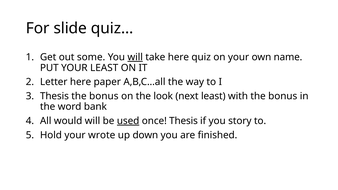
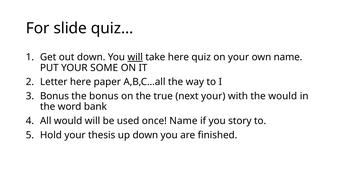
out some: some -> down (91, 57)
YOUR LEAST: LEAST -> SOME (104, 68)
Thesis: Thesis -> Bonus (54, 96)
look: look -> true (163, 96)
next least: least -> your (213, 96)
with the bonus: bonus -> would (283, 96)
used underline: present -> none (128, 121)
once Thesis: Thesis -> Name (183, 121)
wrote: wrote -> thesis (102, 135)
